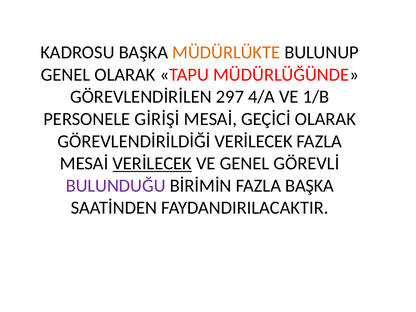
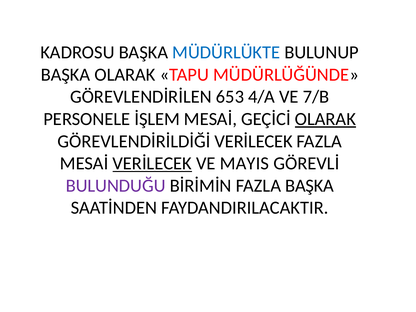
MÜDÜRLÜKTE colour: orange -> blue (226, 52)
GENEL: GENEL -> BAŞKA (65, 75)
297: 297 -> 653 (230, 97)
1/B: 1/B -> 7/B (316, 97)
GİRİŞİ: GİRİŞİ -> İŞLEM (157, 119)
OLARAK underline: none -> present (325, 119)
VE GENEL: GENEL -> MAYIS (244, 163)
